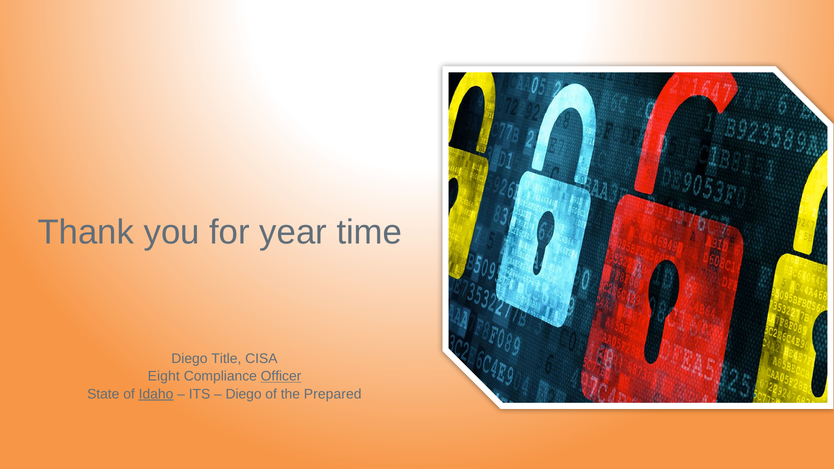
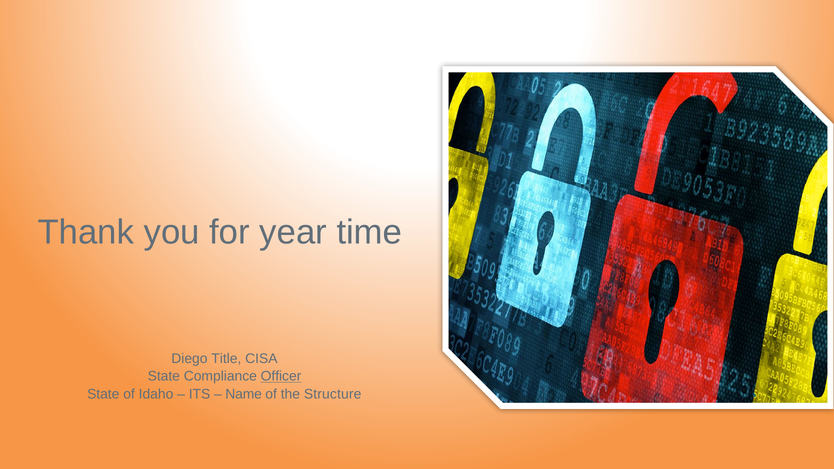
Eight: Eight -> State (164, 376)
Idaho underline: present -> none (156, 394)
Diego: Diego -> Name (244, 394)
Prepared: Prepared -> Structure (333, 394)
